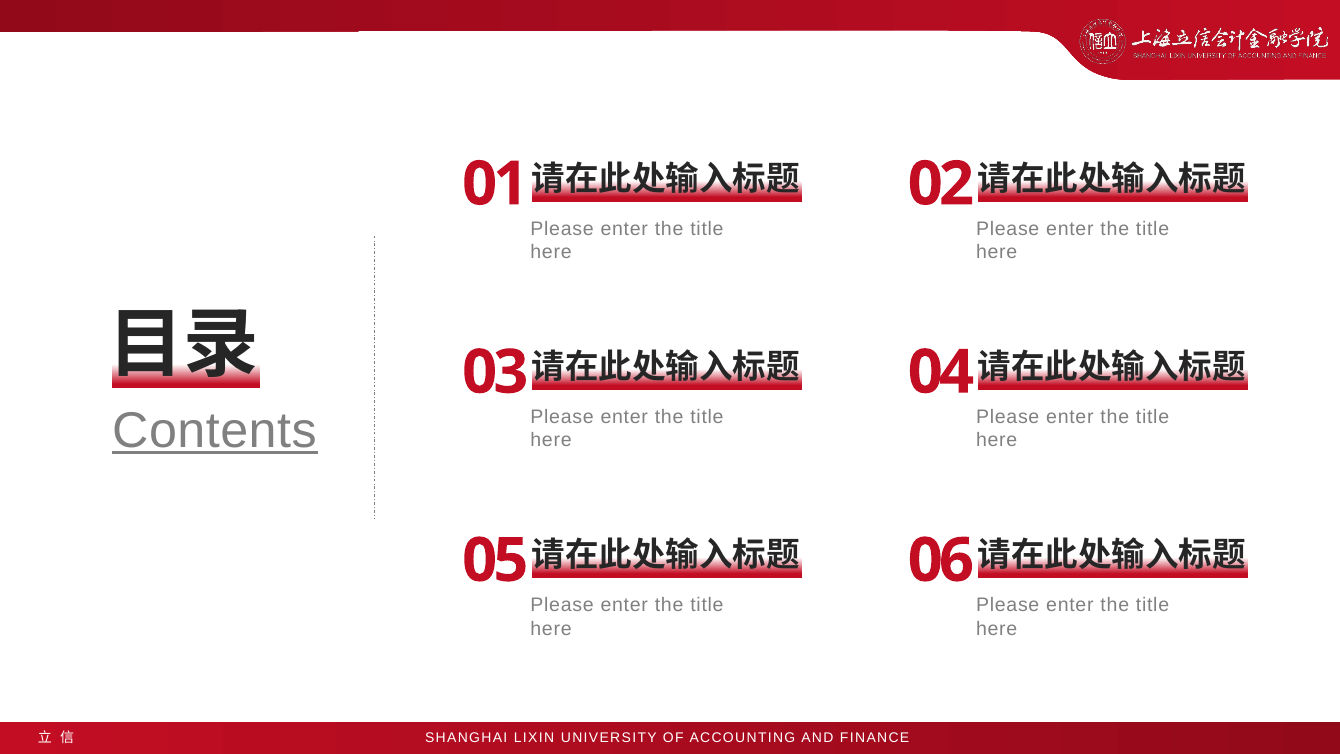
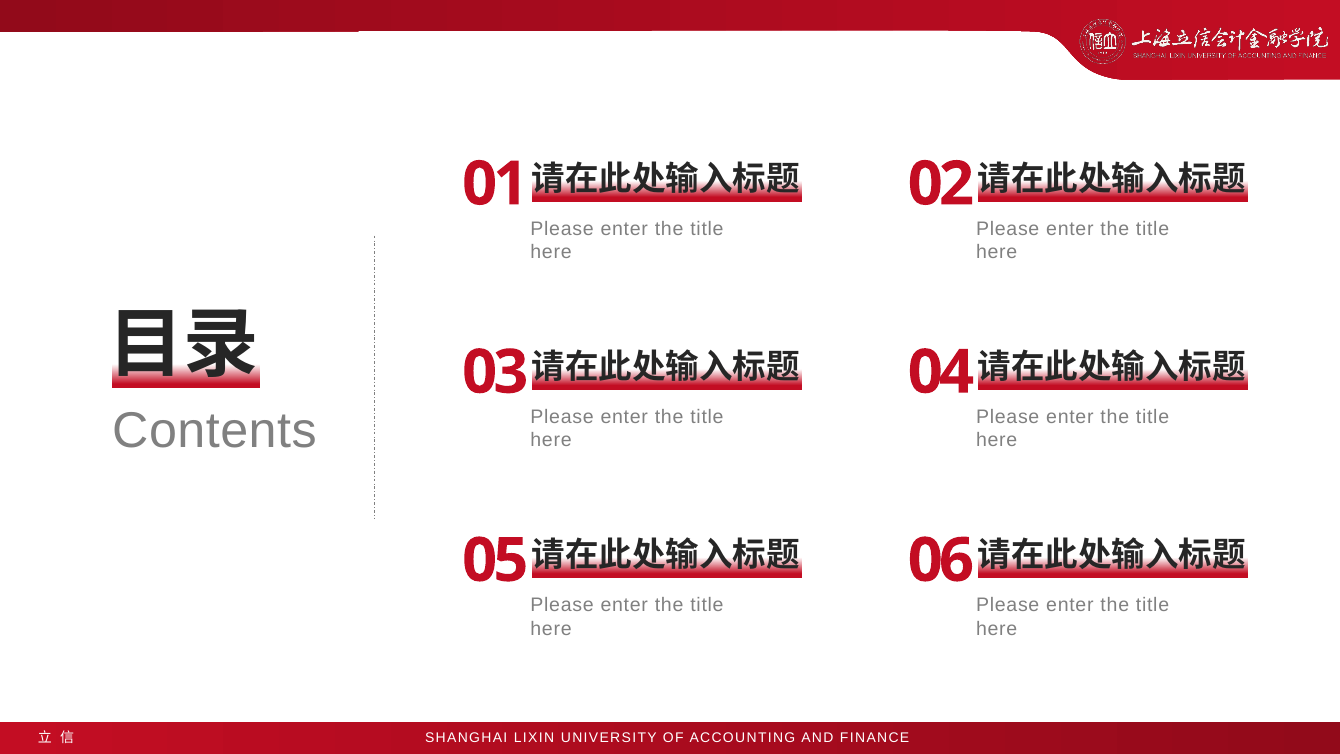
Contents underline: present -> none (214, 431)
